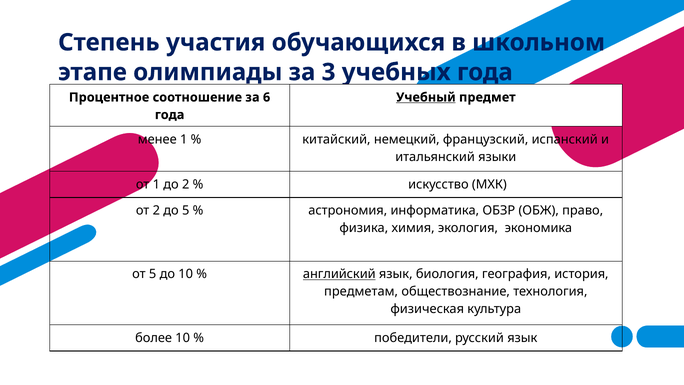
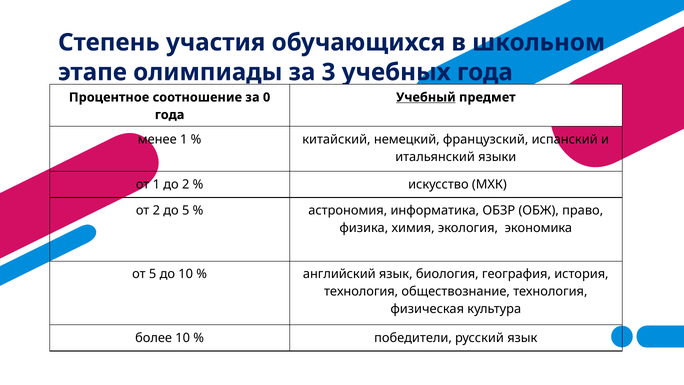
6: 6 -> 0 (267, 97)
английский underline: present -> none (339, 274)
предметам: предметам -> технология (361, 291)
